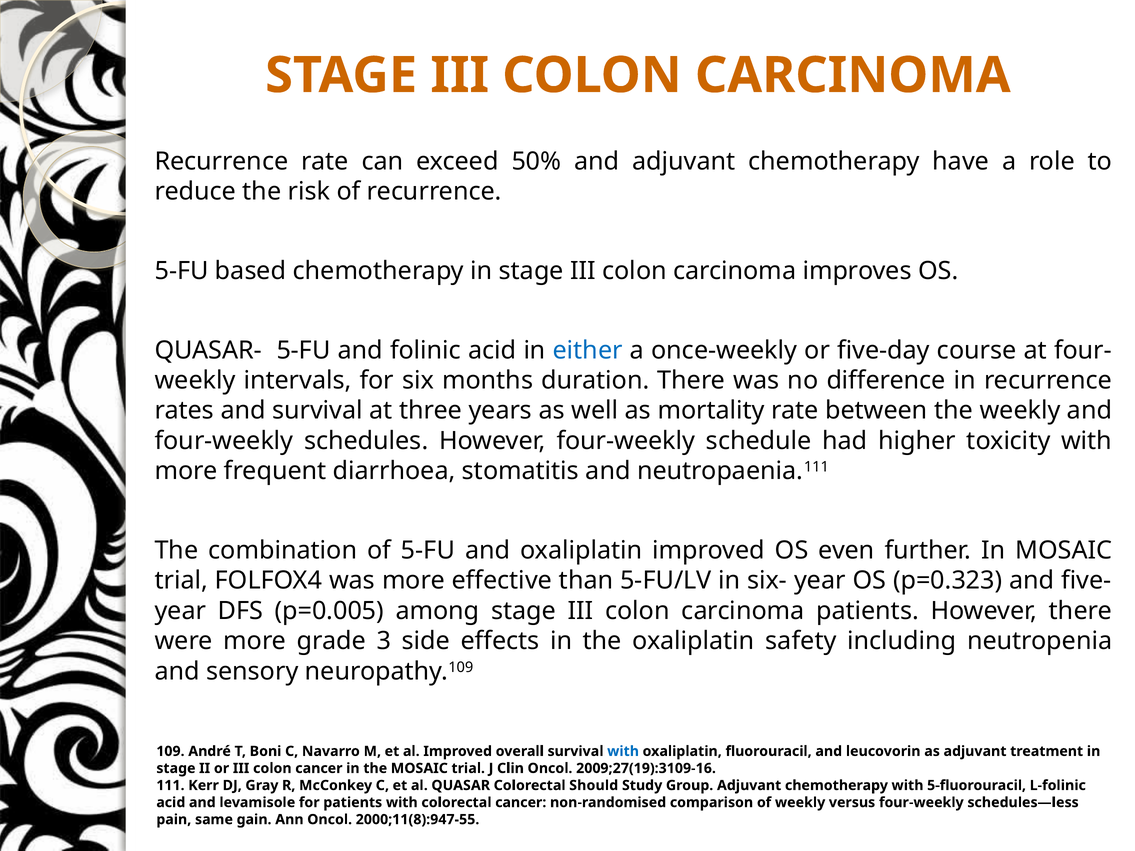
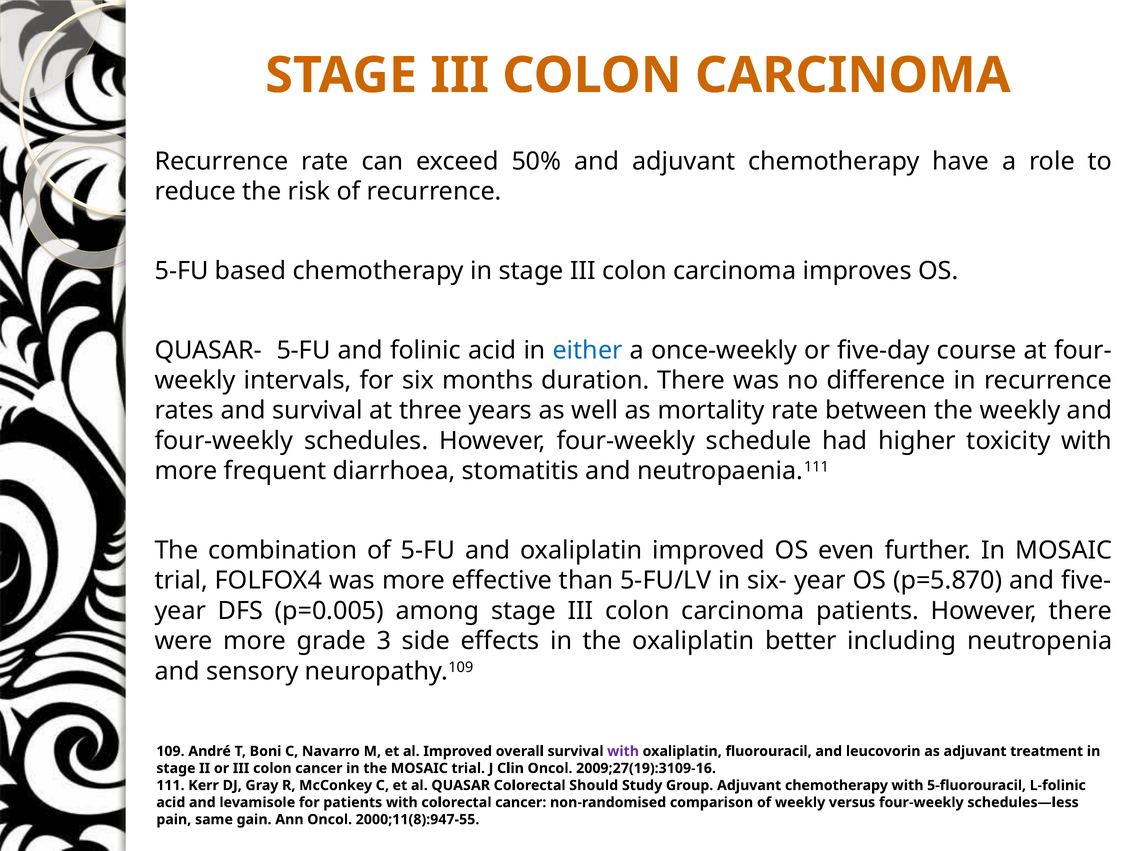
p=0.323: p=0.323 -> p=5.870 (948, 581)
safety: safety -> better (801, 641)
with colour: blue -> purple (623, 751)
